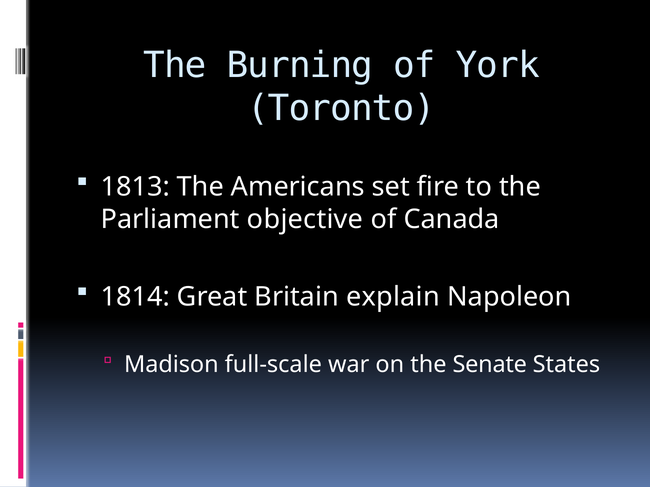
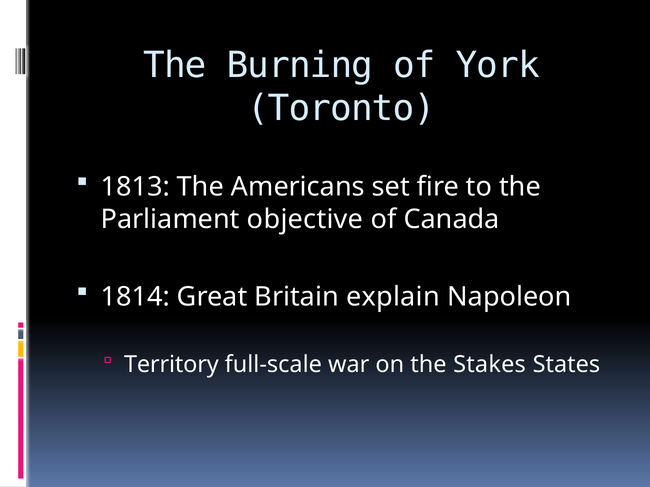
Madison: Madison -> Territory (171, 365)
Senate: Senate -> Stakes (490, 365)
